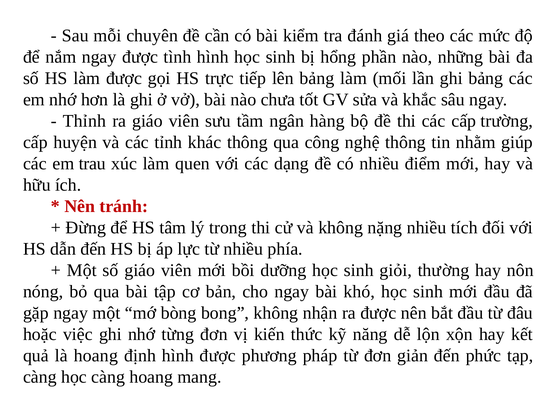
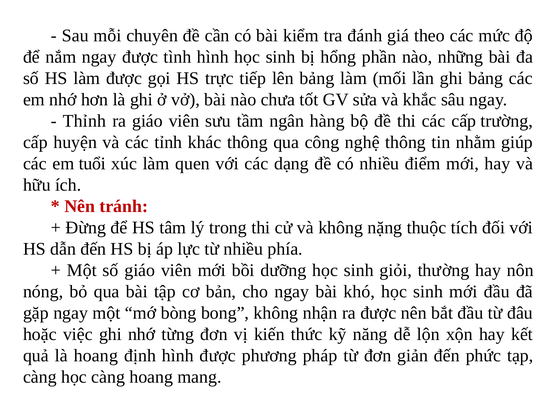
trau: trau -> tuổi (92, 164)
nặng nhiều: nhiều -> thuộc (427, 228)
